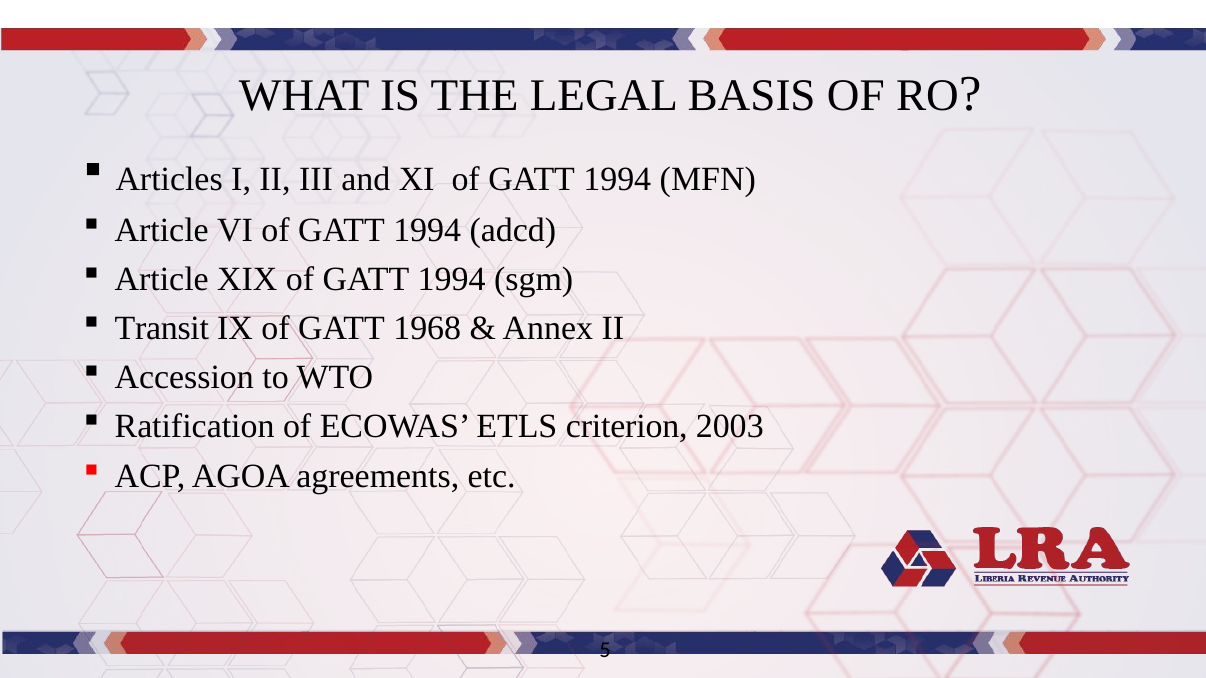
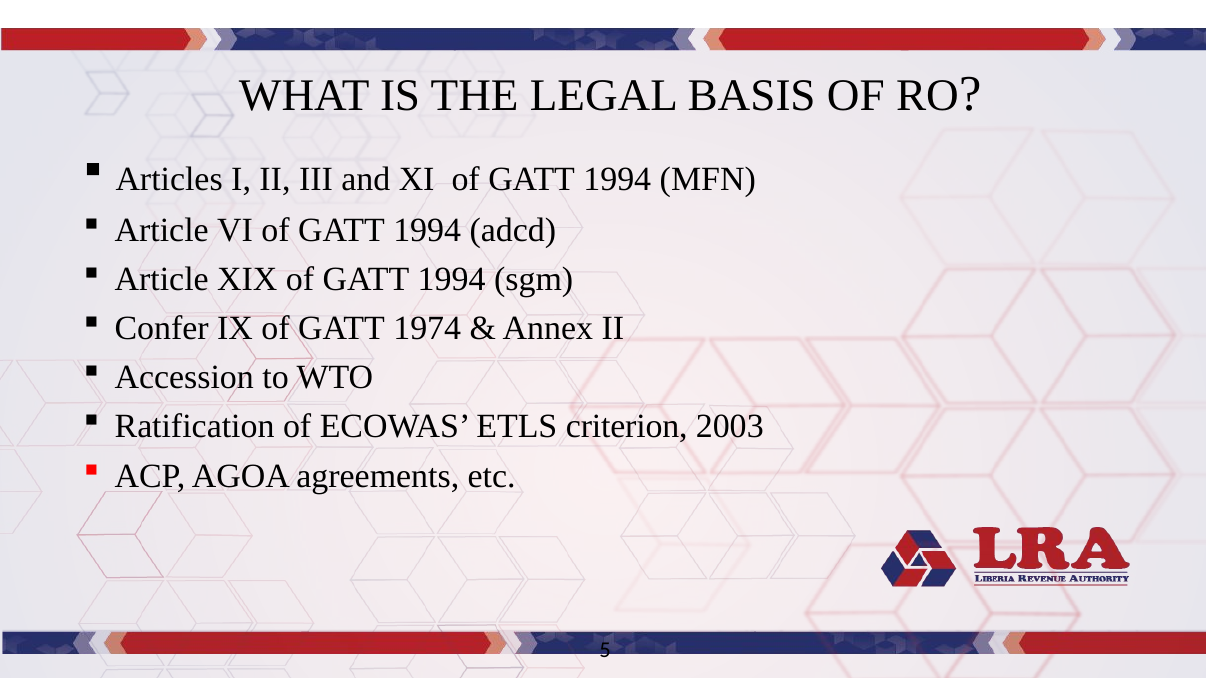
Transit: Transit -> Confer (162, 328)
1968: 1968 -> 1974 (427, 328)
